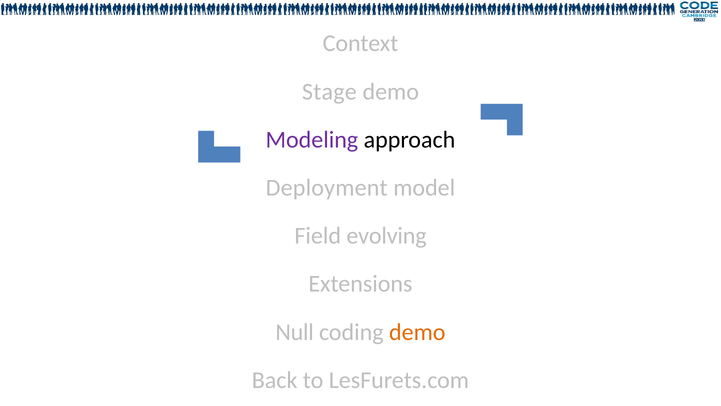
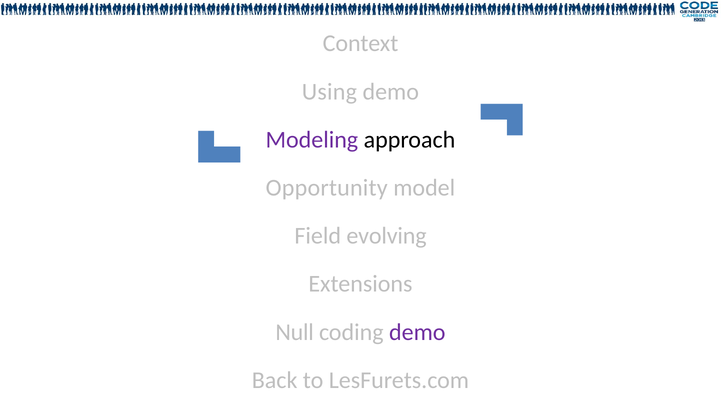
Stage: Stage -> Using (329, 92)
Deployment: Deployment -> Opportunity (327, 188)
demo colour: orange -> purple (417, 332)
